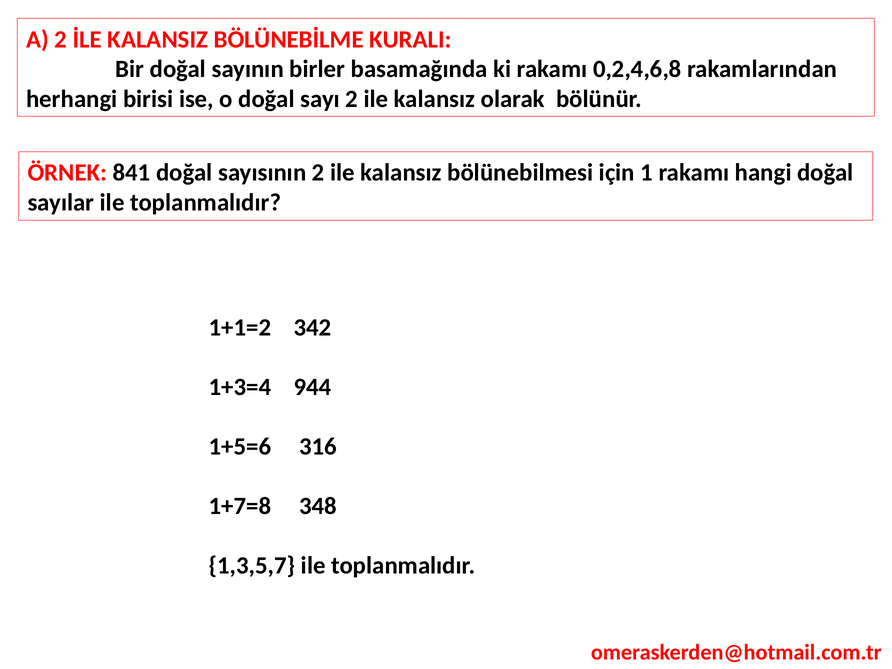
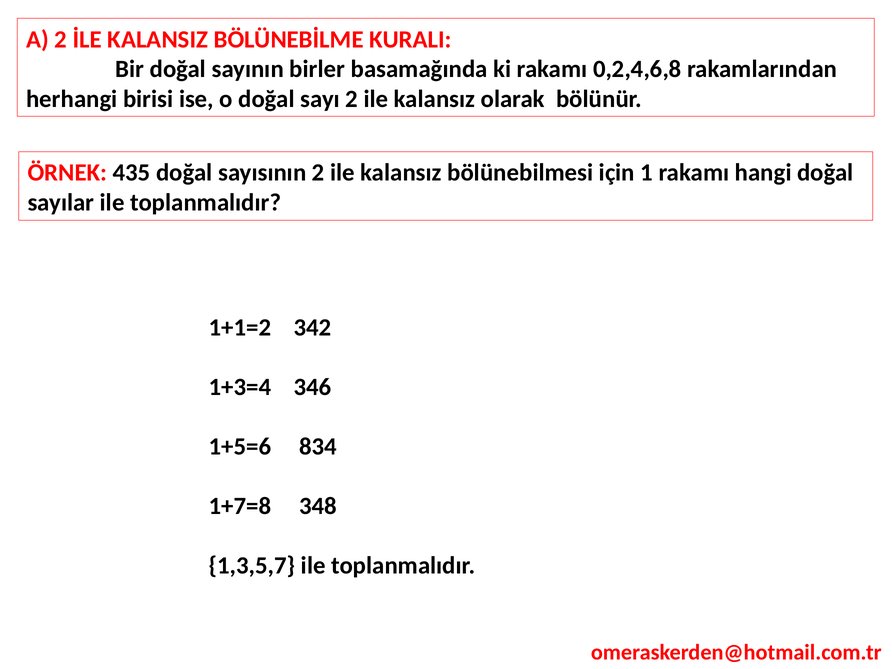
841: 841 -> 435 (132, 173)
944: 944 -> 346 (313, 387)
316: 316 -> 834 (318, 446)
